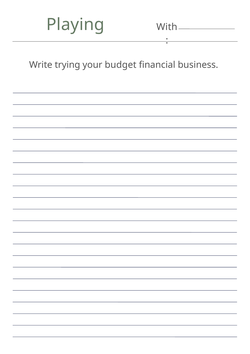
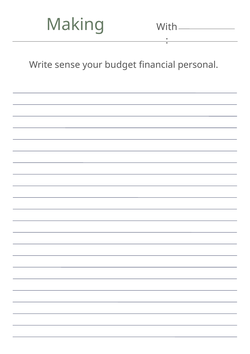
Playing: Playing -> Making (75, 25)
trying: trying -> sense (67, 65)
business: business -> personal (198, 65)
